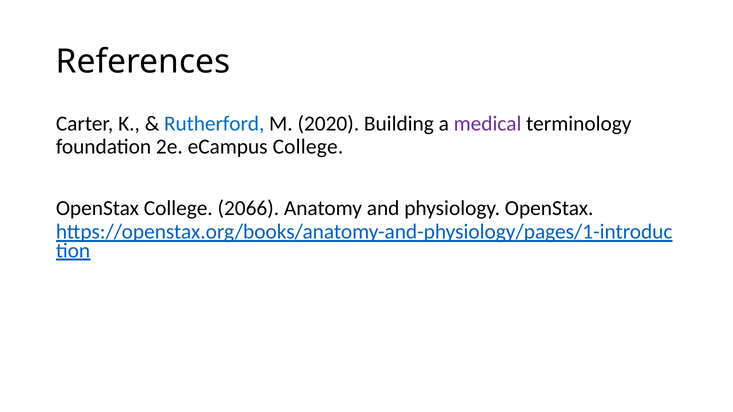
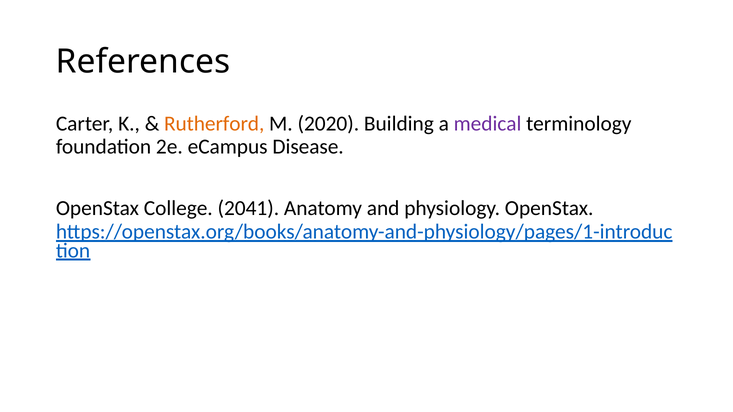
Rutherford colour: blue -> orange (214, 124)
eCampus College: College -> Disease (308, 147)
2066: 2066 -> 2041 (248, 208)
